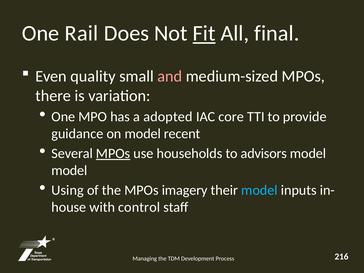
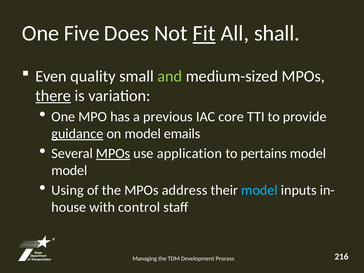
Rail: Rail -> Five (82, 33)
final: final -> shall (277, 33)
and colour: pink -> light green (170, 76)
there underline: none -> present (53, 96)
adopted: adopted -> previous (168, 117)
guidance underline: none -> present (77, 134)
recent: recent -> emails (182, 134)
households: households -> application (189, 153)
advisors: advisors -> pertains (264, 153)
imagery: imagery -> address (185, 190)
